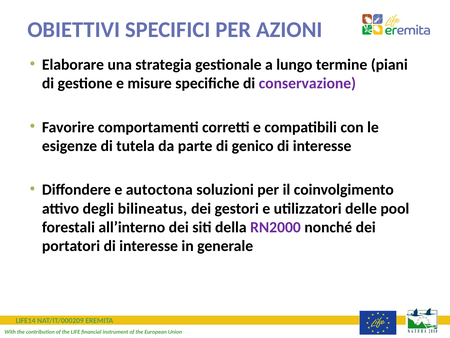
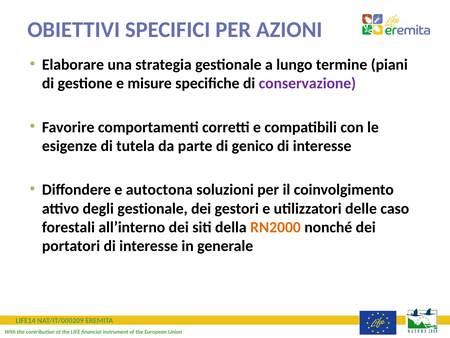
degli bilineatus: bilineatus -> gestionale (153, 208)
pool: pool -> caso (395, 208)
RN2000 colour: purple -> orange (275, 227)
